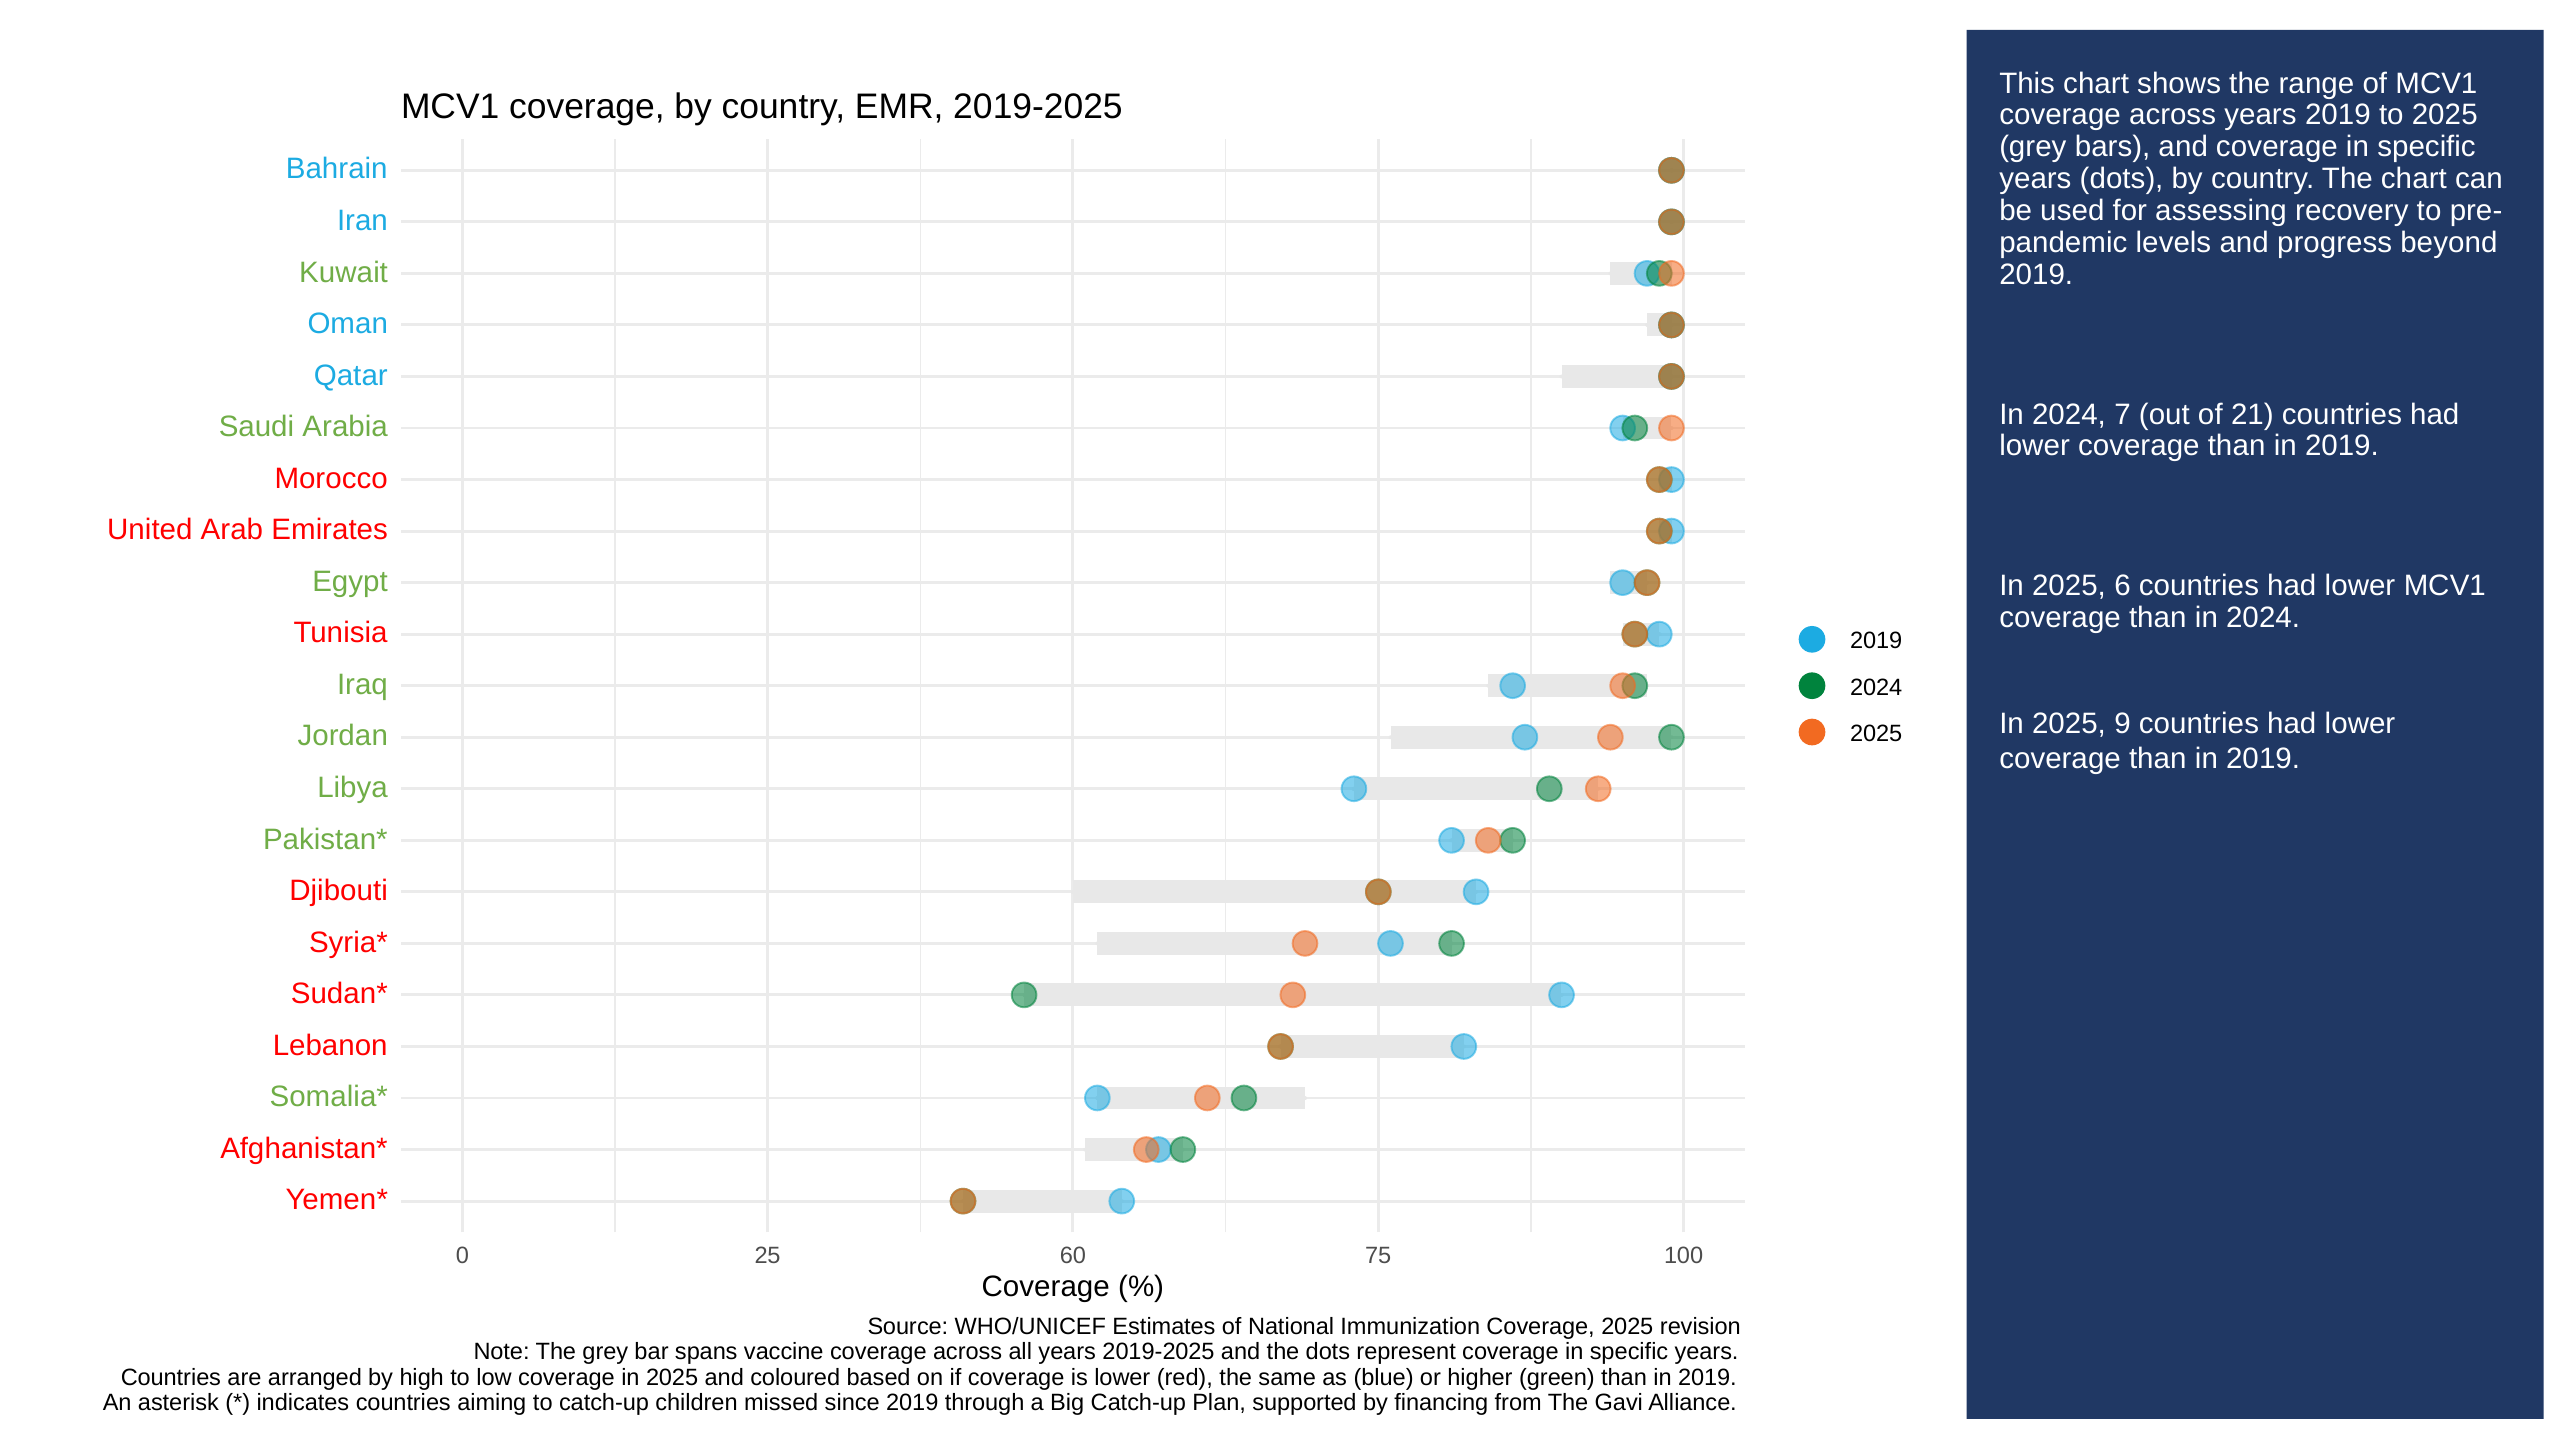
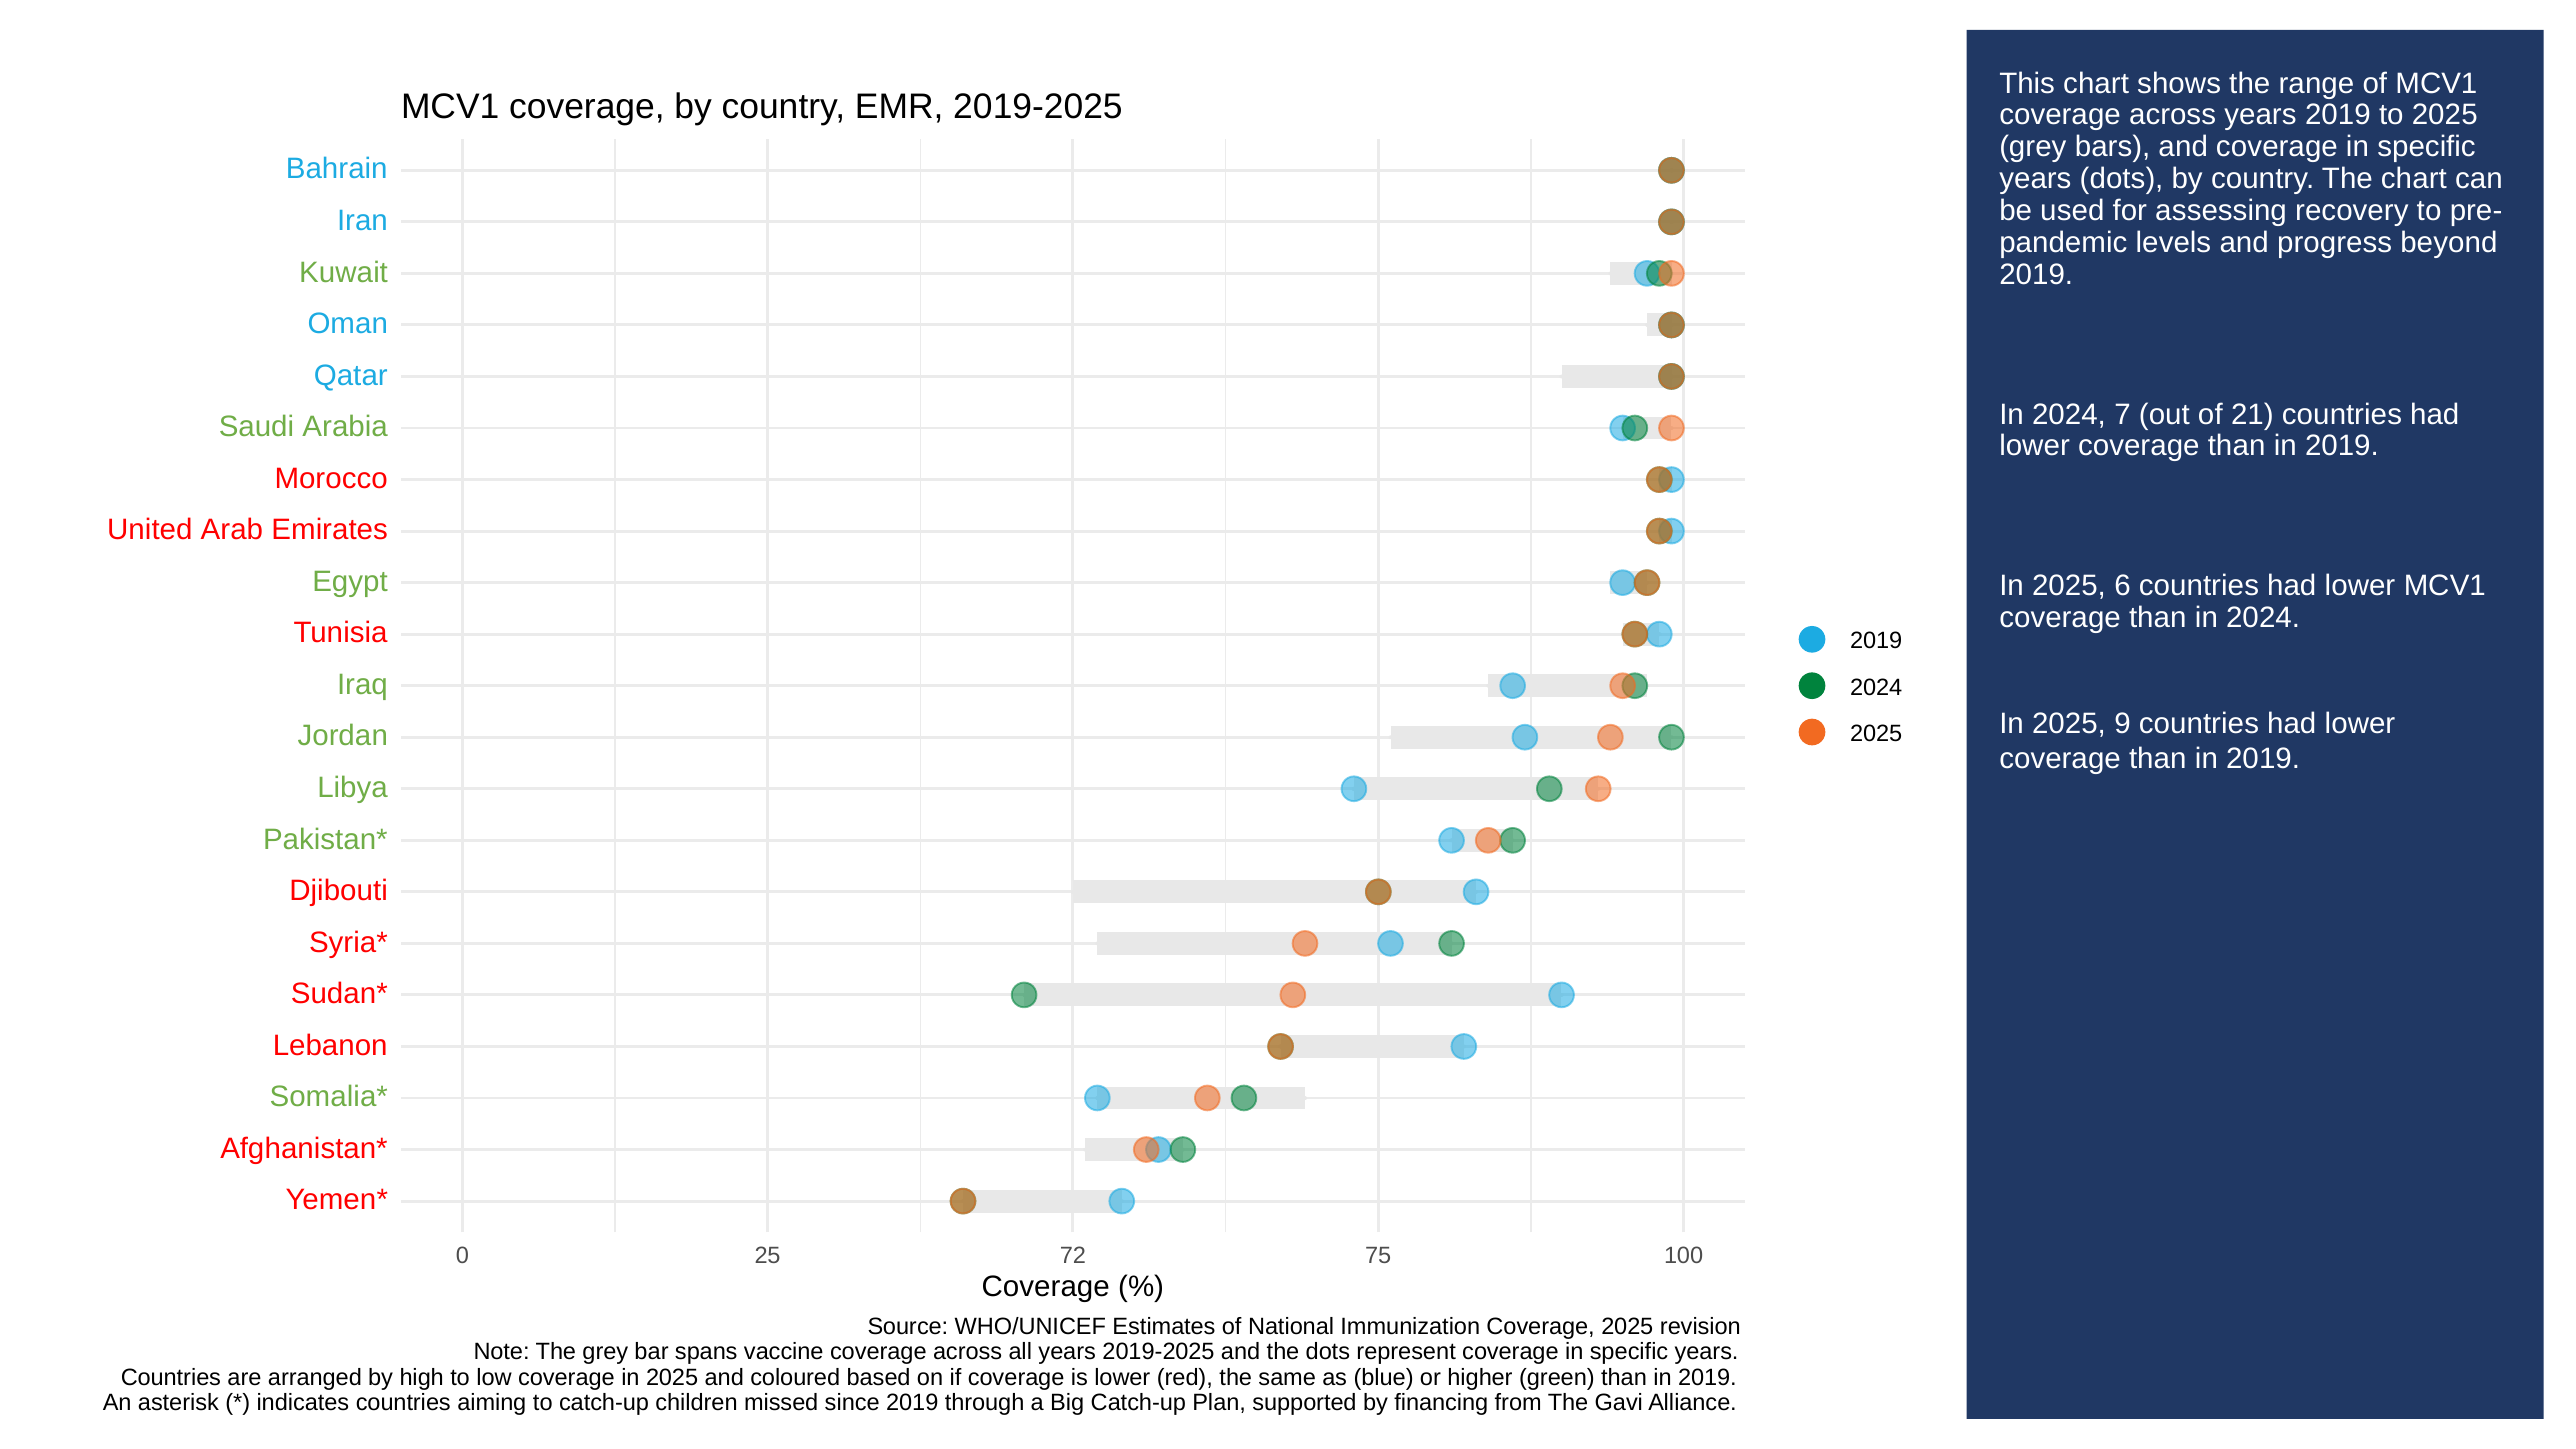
60: 60 -> 72 (1073, 1255)
